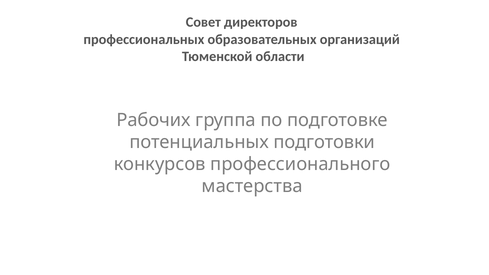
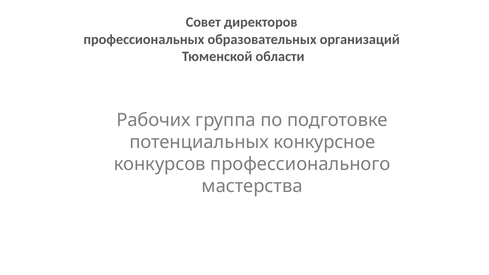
подготовки: подготовки -> конкурсное (324, 142)
